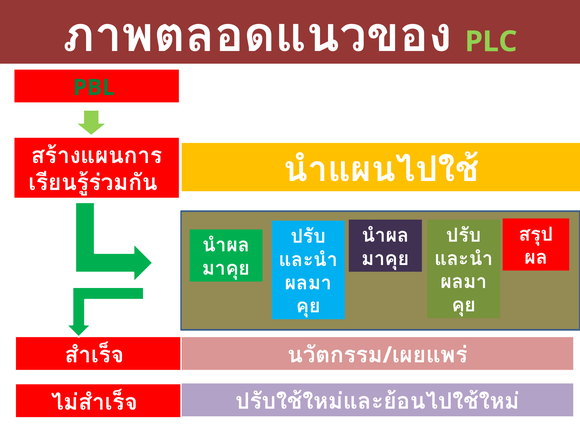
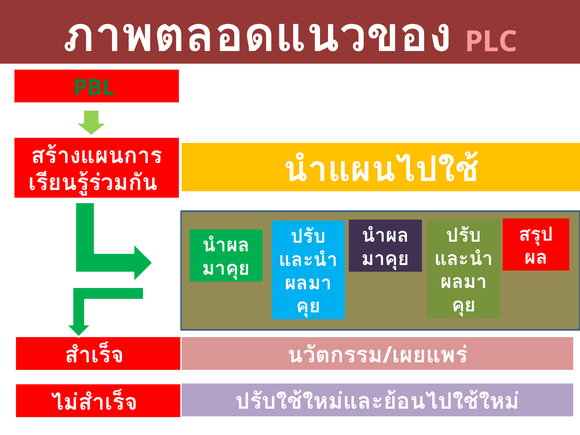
PLC colour: light green -> pink (491, 42)
